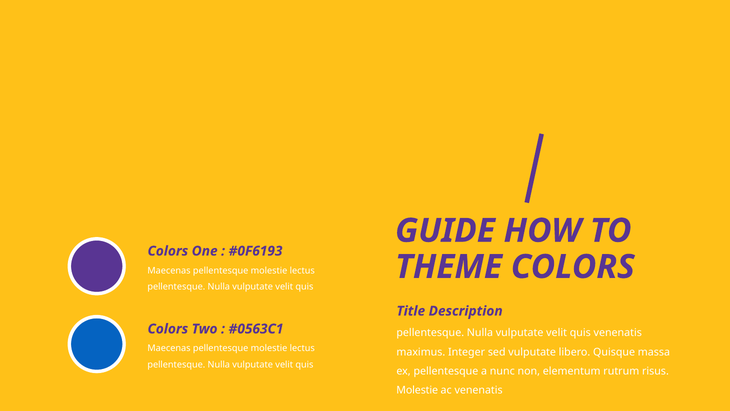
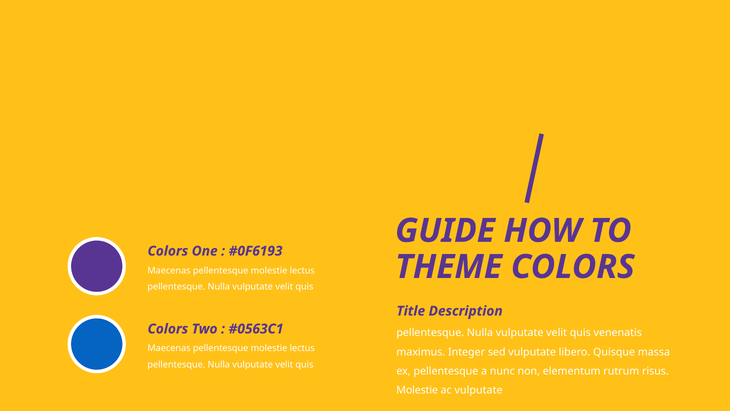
ac venenatis: venenatis -> vulputate (479, 390)
